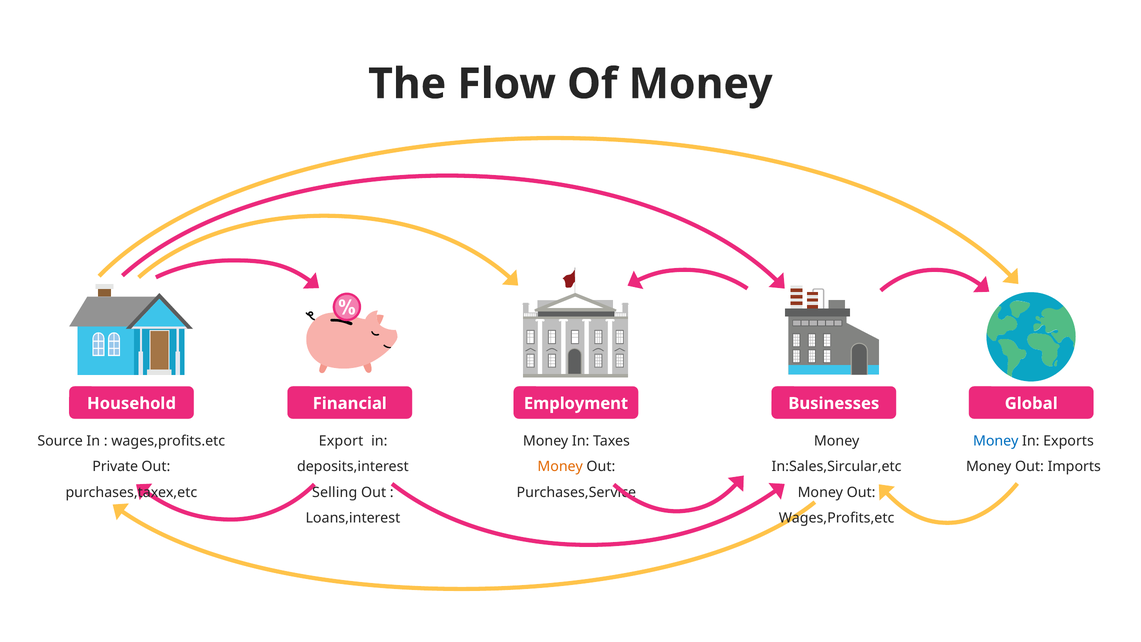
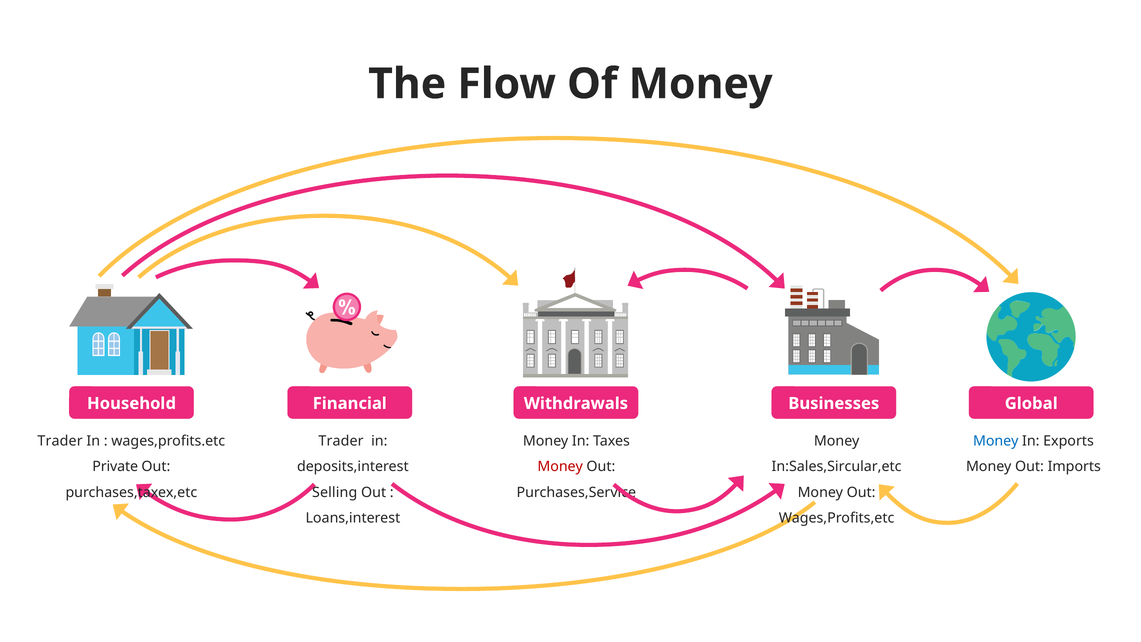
Employment: Employment -> Withdrawals (576, 403)
Source: Source -> Trader (60, 441)
Export: Export -> Trader (341, 441)
Money colour: orange -> red (560, 466)
